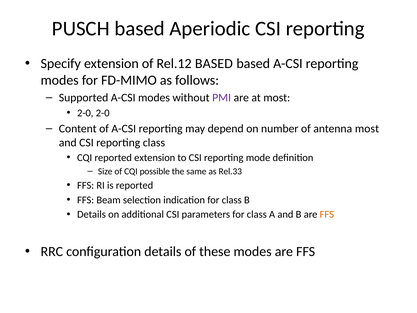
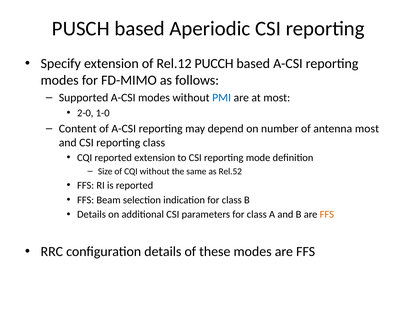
Rel.12 BASED: BASED -> PUCCH (214, 64)
PMI colour: purple -> blue (222, 98)
2-0 2-0: 2-0 -> 1-0 (103, 113)
CQI possible: possible -> without (155, 171)
Rel.33: Rel.33 -> Rel.52 (230, 171)
